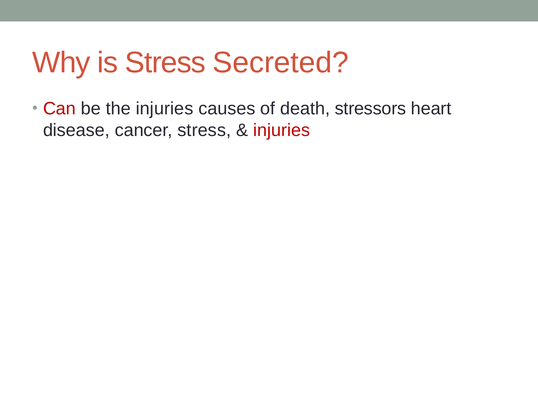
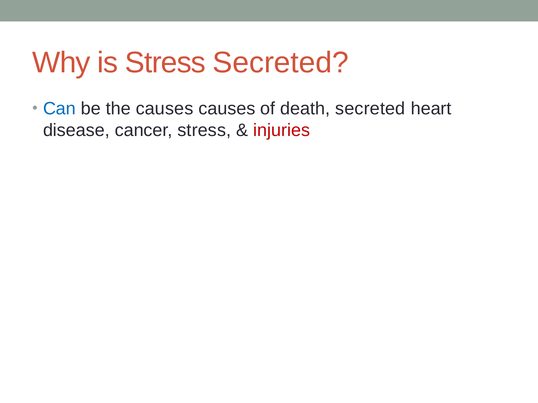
Can colour: red -> blue (59, 109)
the injuries: injuries -> causes (165, 109)
death stressors: stressors -> secreted (370, 109)
